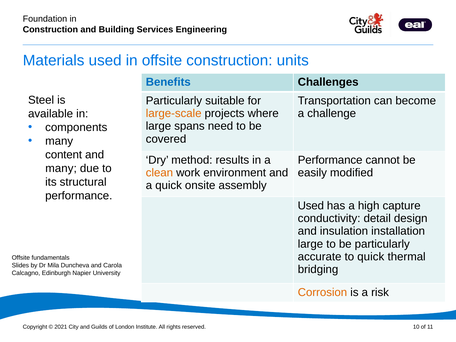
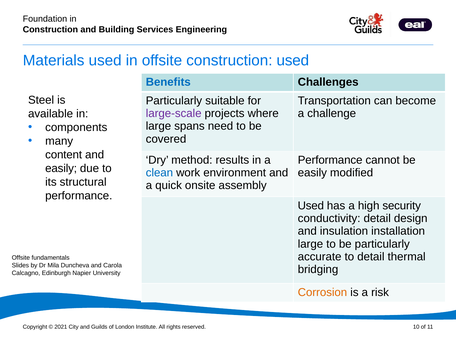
construction units: units -> used (293, 60)
large-scale colour: orange -> purple (174, 113)
many: many -> easily (61, 168)
clean colour: orange -> blue (159, 173)
capture: capture -> security (402, 206)
to quick: quick -> detail (371, 257)
